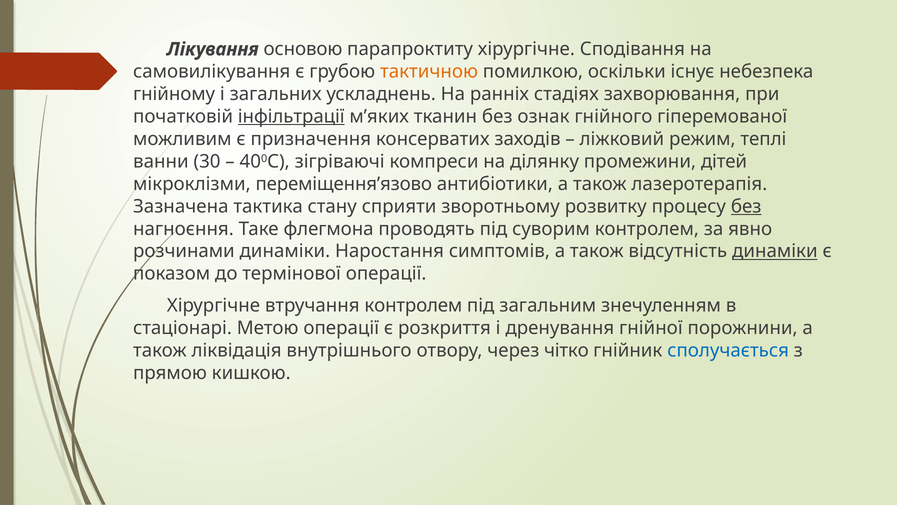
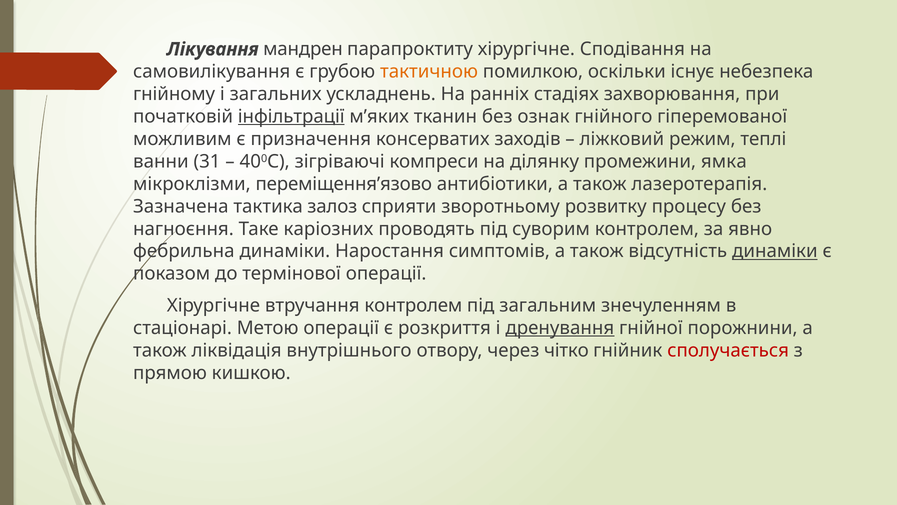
основою: основою -> мандрен (303, 49)
30: 30 -> 31 (207, 161)
дітей: дітей -> ямка (724, 161)
стану: стану -> залоз (332, 206)
без underline: present -> none (746, 206)
флегмона: флегмона -> каріозних (328, 229)
розчинами: розчинами -> фебрильна (184, 251)
дренування underline: none -> present (560, 328)
сполучається colour: blue -> red (728, 350)
